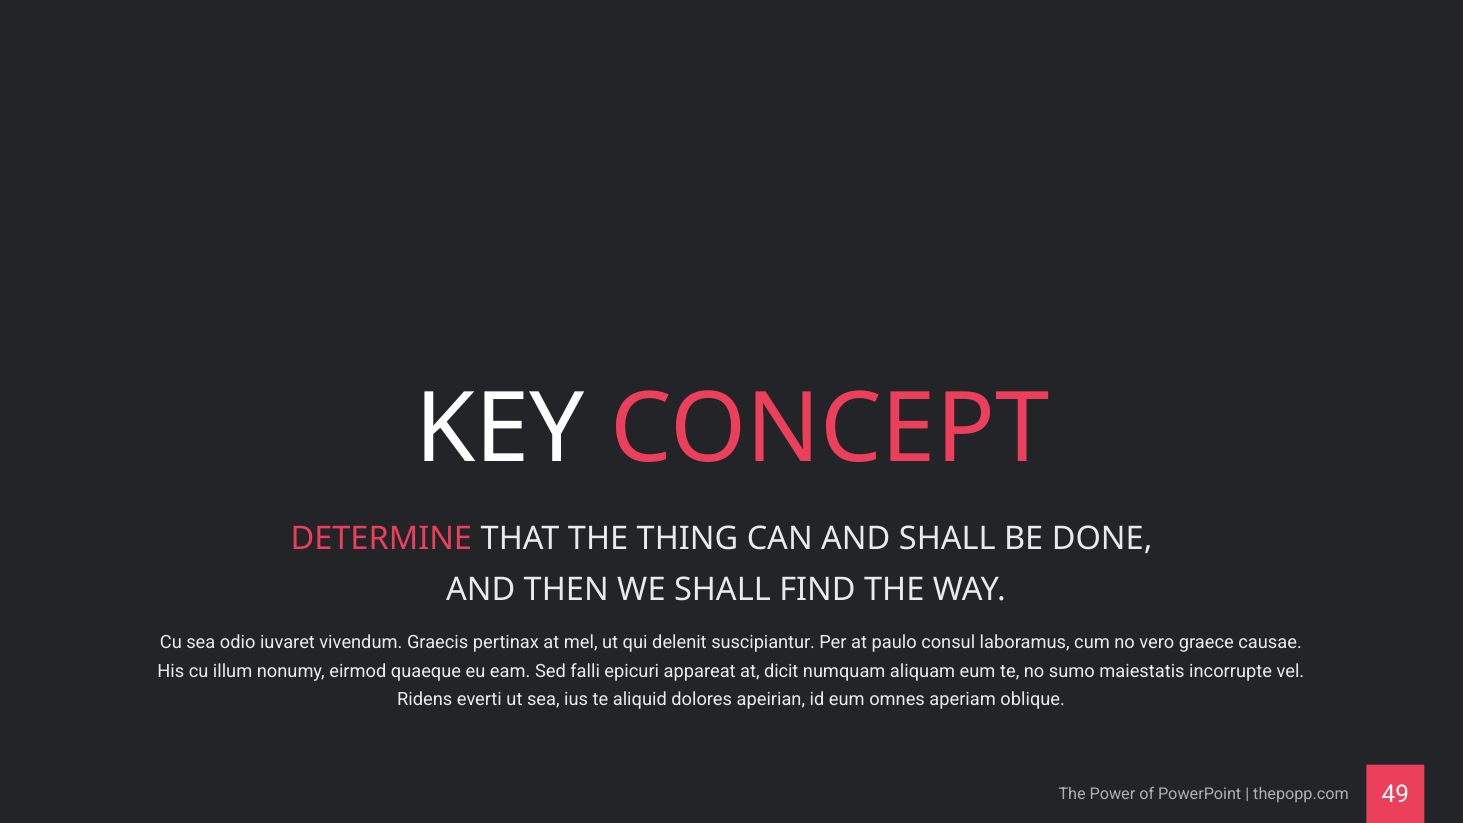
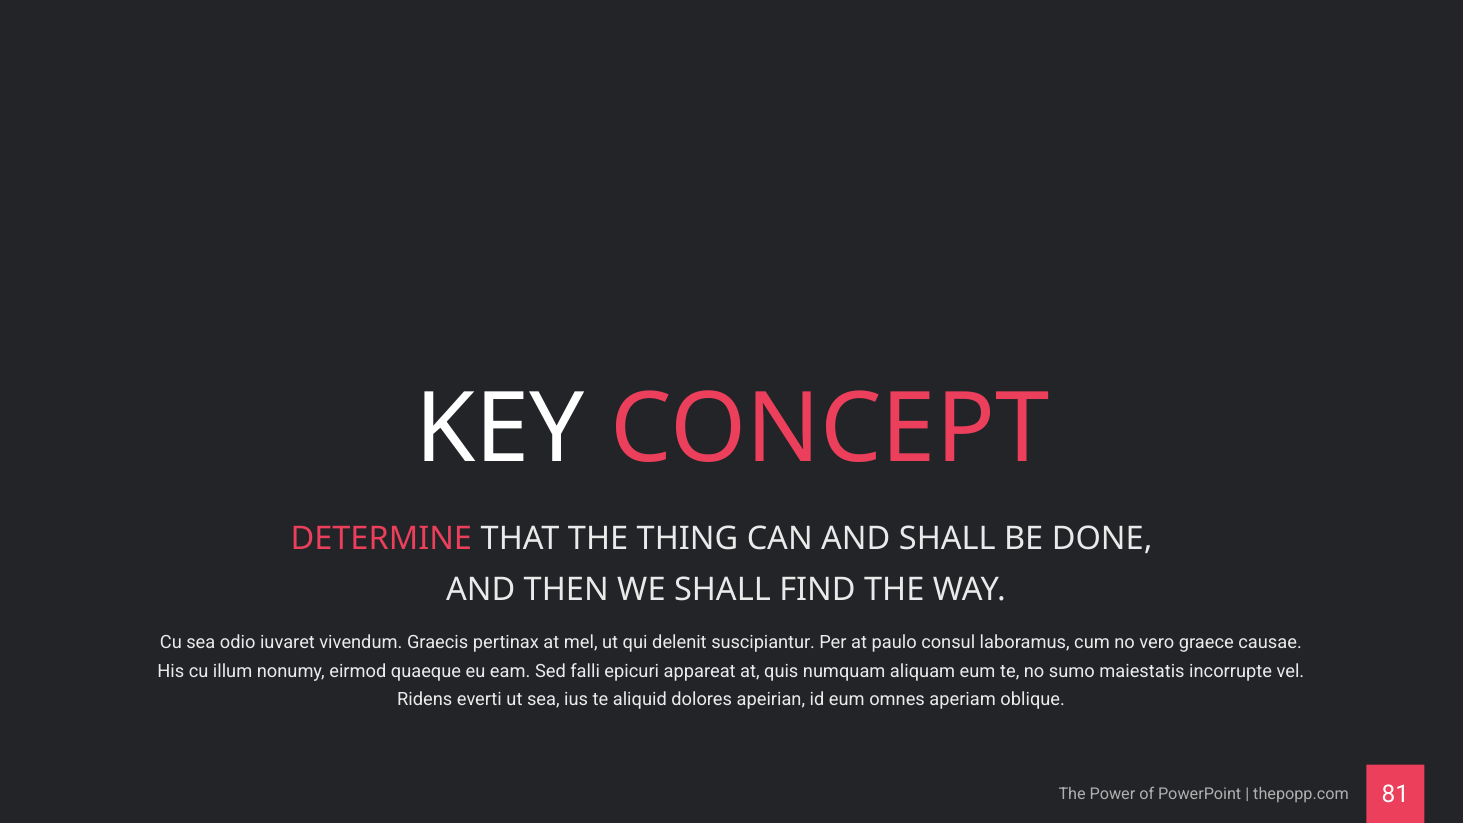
dicit: dicit -> quis (781, 671)
49: 49 -> 81 (1395, 794)
